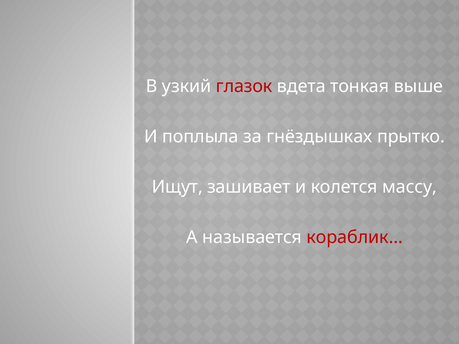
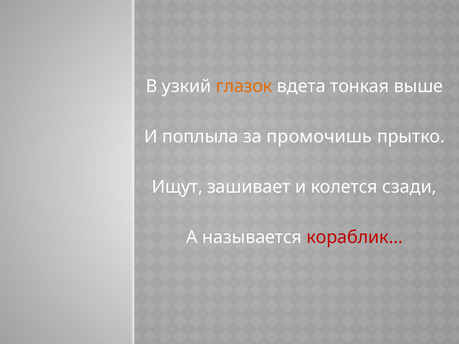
глазок colour: red -> orange (244, 86)
гнёздышках: гнёздышках -> промочишь (319, 137)
массу: массу -> сзади (409, 187)
